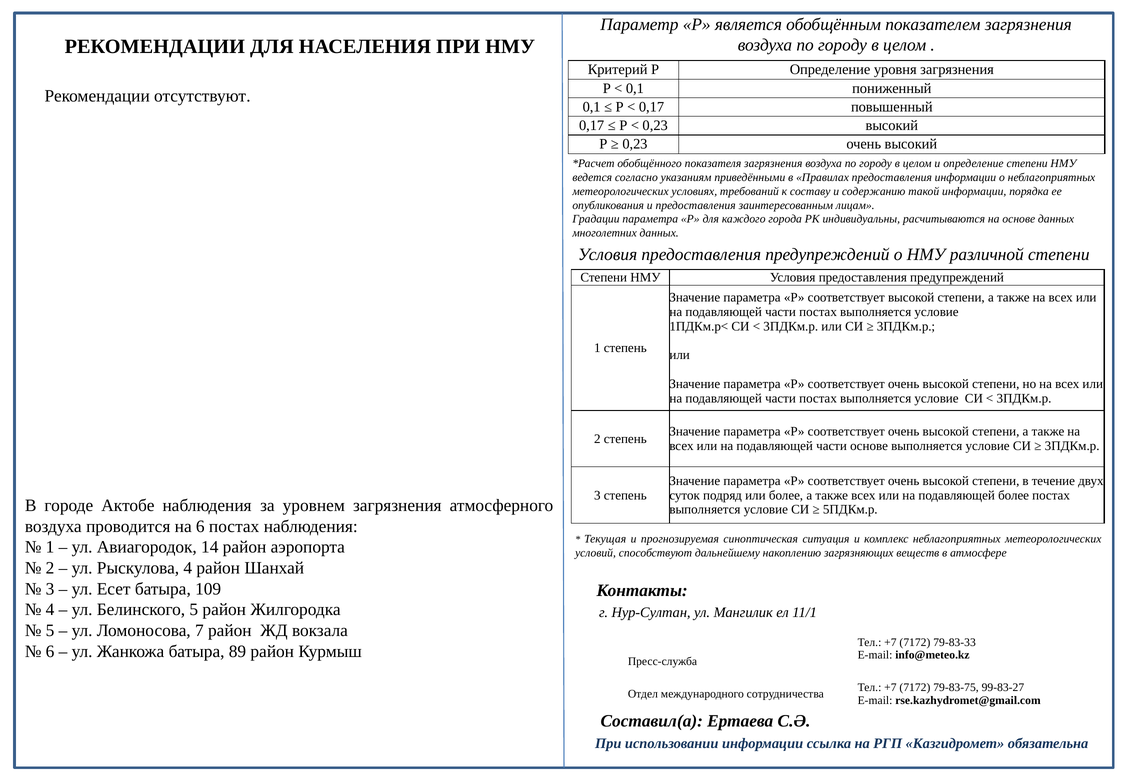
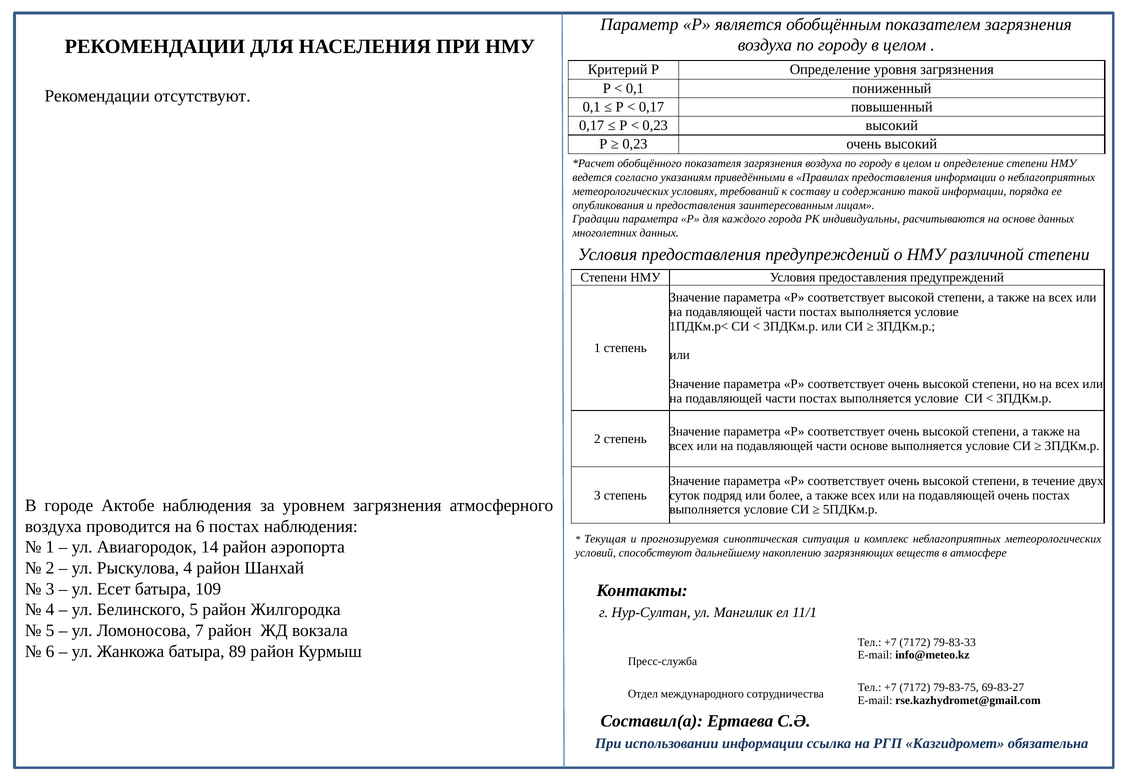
подавляющей более: более -> очень (1014, 495)
99-83-27: 99-83-27 -> 69-83-27 (1003, 687)
